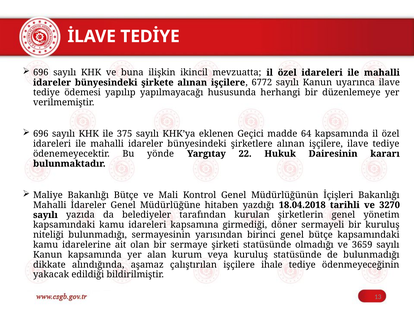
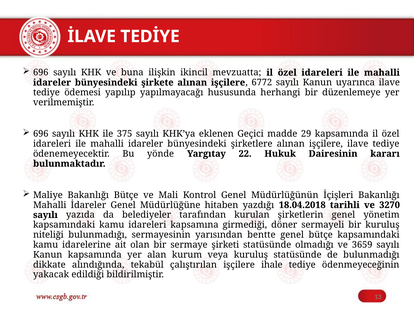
64: 64 -> 29 (306, 134)
birinci: birinci -> bentte (261, 234)
aşamaz: aşamaz -> tekabül (147, 264)
